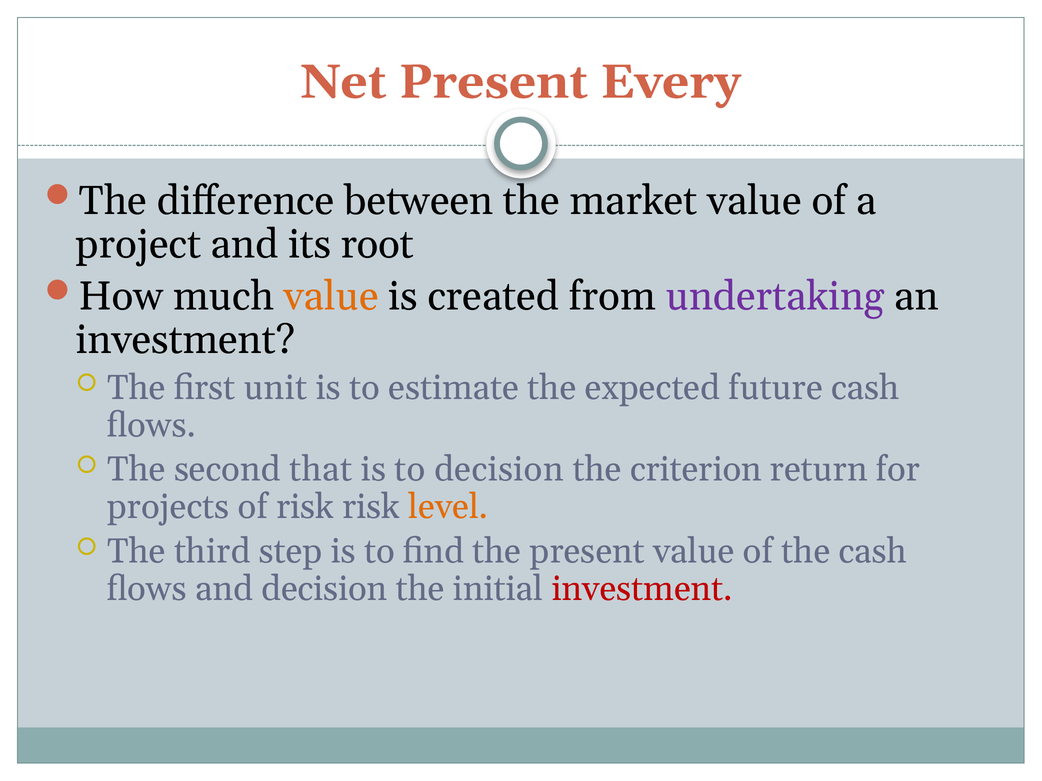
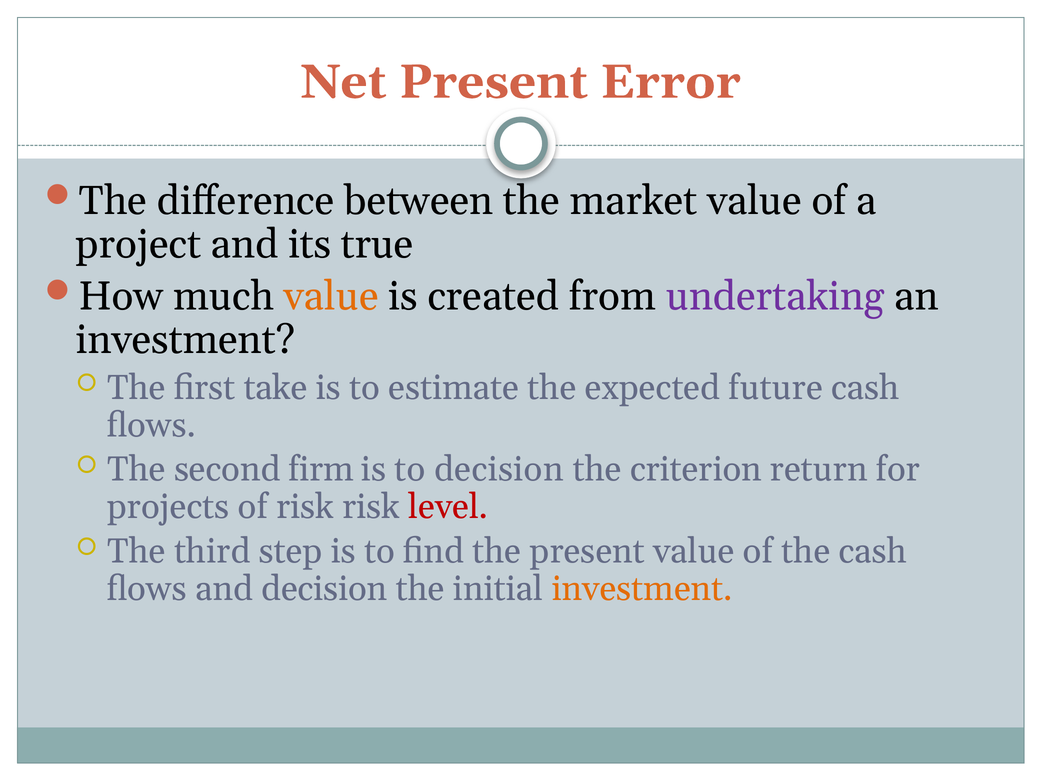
Every: Every -> Error (670, 82)
root: root -> true (377, 245)
unit: unit -> take (276, 388)
that: that -> firm (321, 470)
level colour: orange -> red (448, 507)
investment colour: red -> orange (642, 589)
